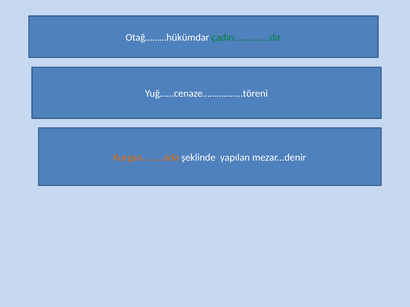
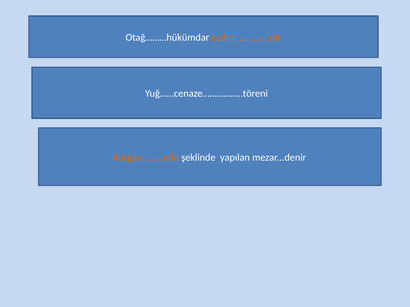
çadırı……………dır colour: green -> orange (246, 38)
